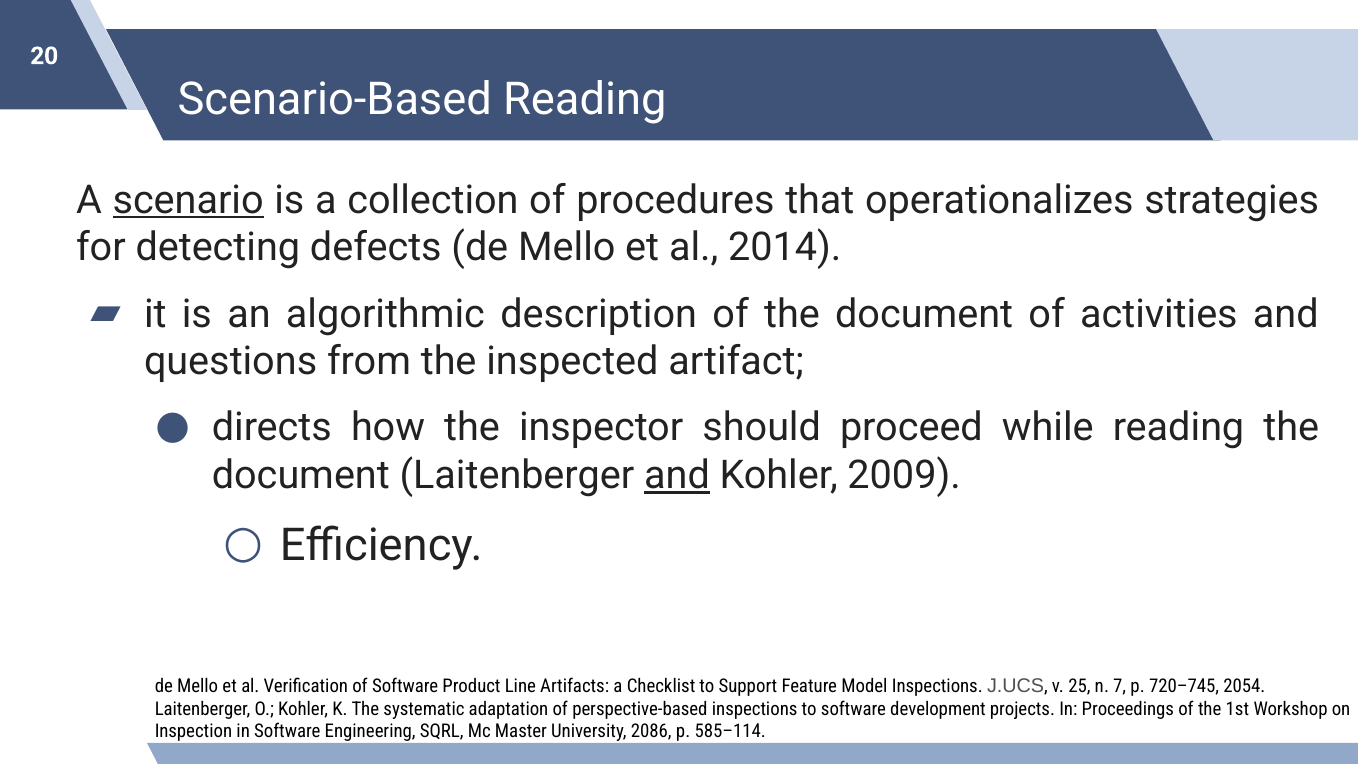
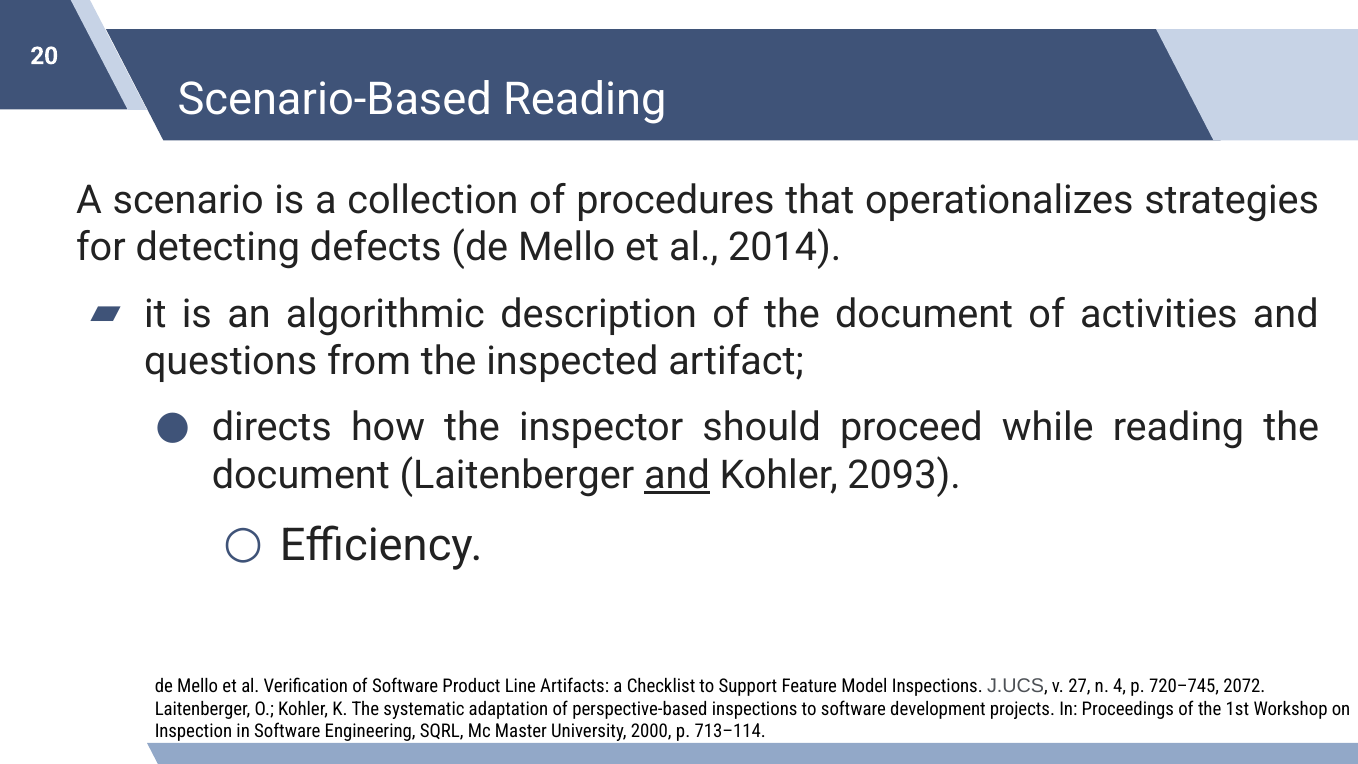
scenario underline: present -> none (188, 200)
2009: 2009 -> 2093 (904, 475)
25: 25 -> 27 (1079, 686)
7: 7 -> 4 (1120, 686)
2054: 2054 -> 2072 (1244, 686)
2086: 2086 -> 2000 (651, 732)
585–114: 585–114 -> 713–114 (730, 732)
